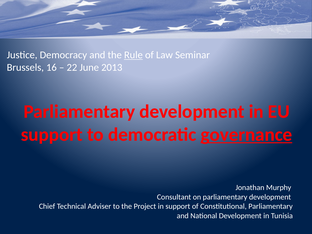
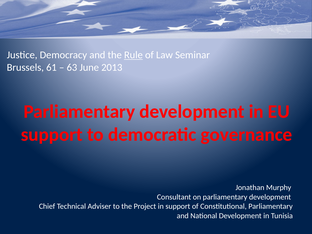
16: 16 -> 61 (51, 67)
22: 22 -> 63 (72, 67)
governance underline: present -> none (246, 135)
